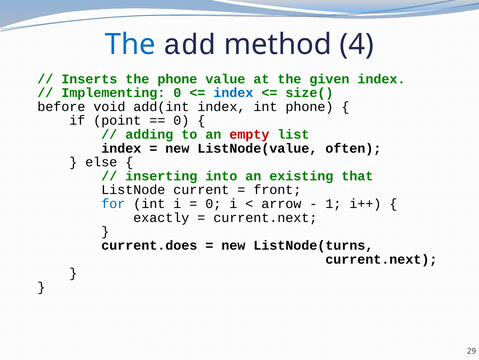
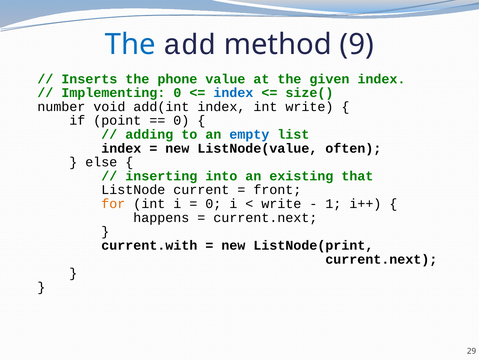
4: 4 -> 9 (357, 44)
before: before -> number (61, 106)
int phone: phone -> write (309, 106)
empty colour: red -> blue (249, 134)
for colour: blue -> orange (113, 203)
arrow: arrow -> write (281, 203)
exactly: exactly -> happens (161, 217)
current.does: current.does -> current.with (149, 245)
ListNode(turns: ListNode(turns -> ListNode(print (313, 245)
